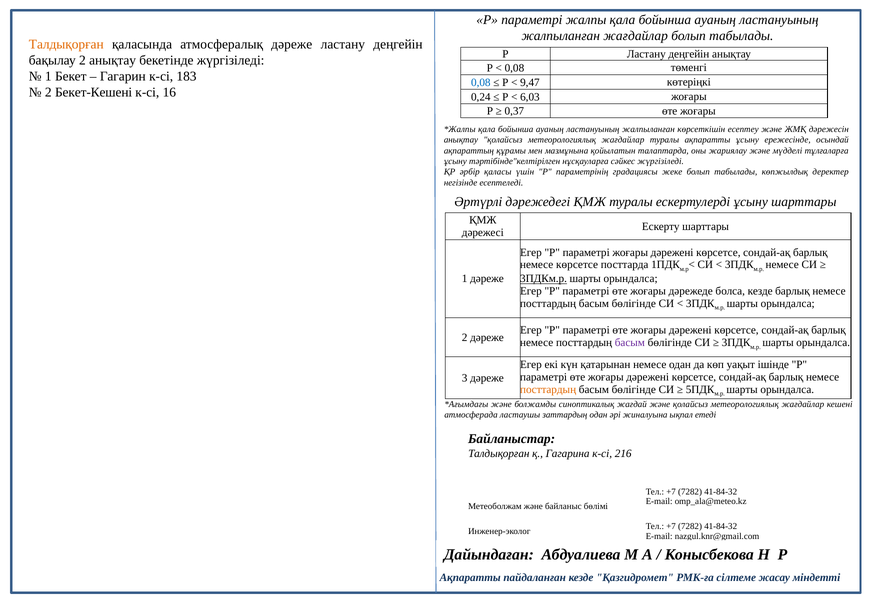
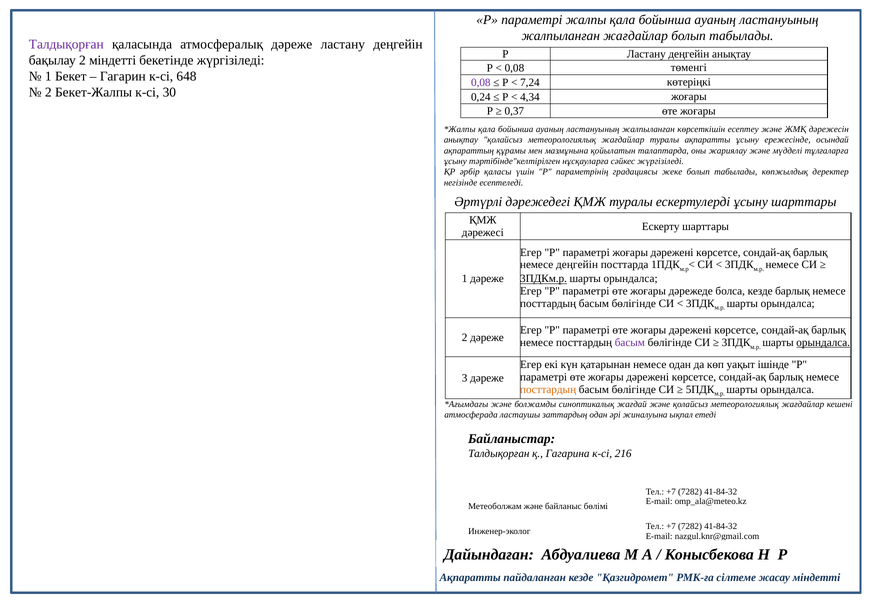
Талдықорған colour: orange -> purple (66, 44)
2 анықтау: анықтау -> міндетті (113, 60)
183: 183 -> 648 (187, 77)
0,08 colour: blue -> purple (481, 83)
9,47: 9,47 -> 7,24 (530, 83)
Бекет-Кешені: Бекет-Кешені -> Бекет-Жалпы (94, 93)
16: 16 -> 30 (169, 93)
6,03: 6,03 -> 4,34 (530, 97)
немесе көрсетсе: көрсетсе -> деңгейін (577, 265)
орындалса underline: none -> present (823, 343)
